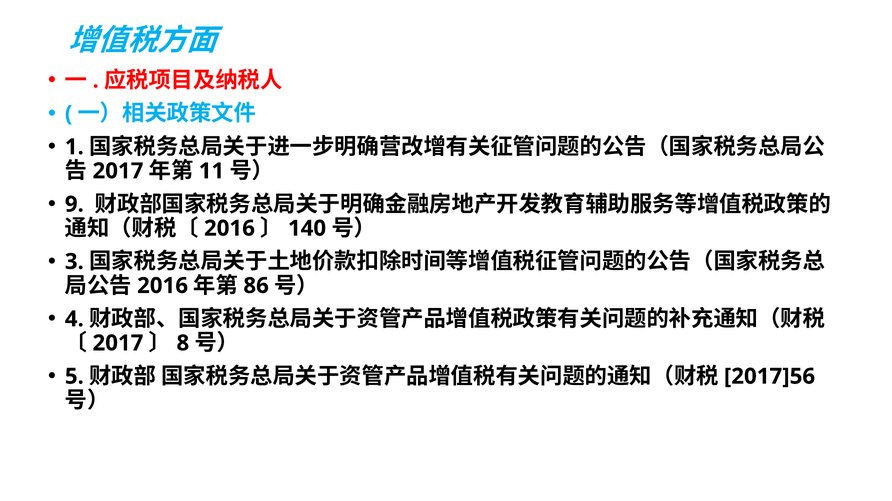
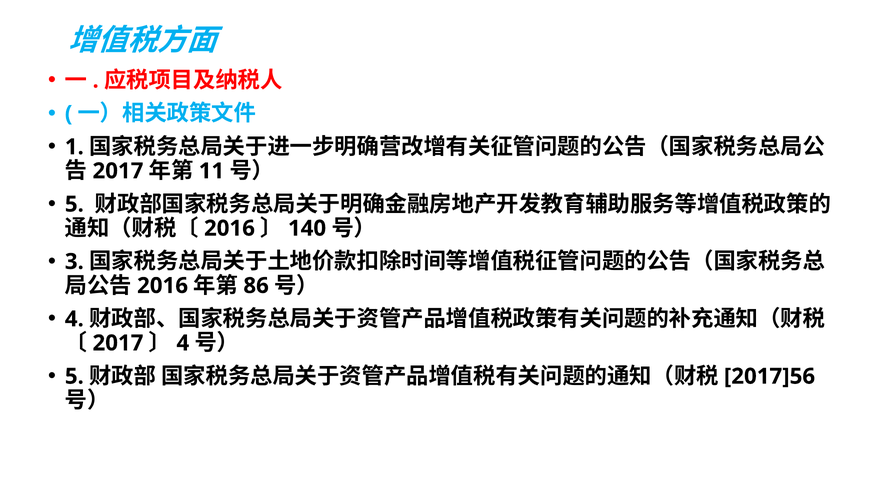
9: 9 -> 5 (74, 205)
8: 8 -> 4 (183, 344)
